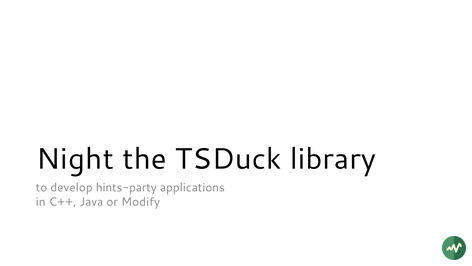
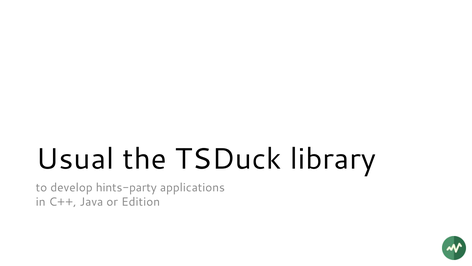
Night: Night -> Usual (75, 159)
Modify: Modify -> Edition (141, 202)
